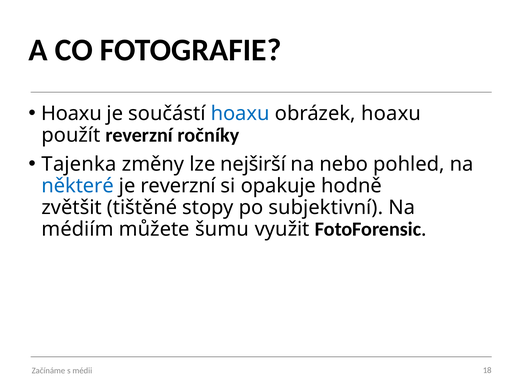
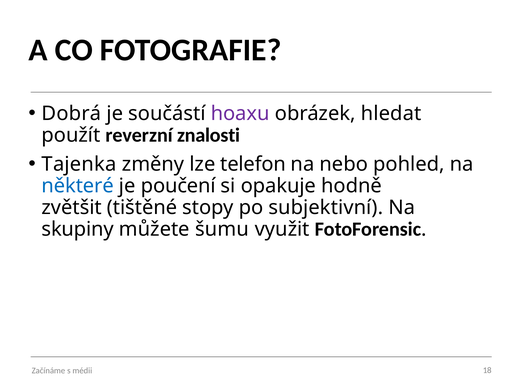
Hoaxu: Hoaxu -> Dobrá (71, 114)
hoaxu colour: blue -> purple (240, 114)
obrázek hoaxu: hoaxu -> hledat (391, 114)
ročníky: ročníky -> znalosti (209, 135)
nejširší: nejširší -> telefon (253, 164)
je reverzní: reverzní -> poučení (178, 186)
médiím: médiím -> skupiny (78, 230)
